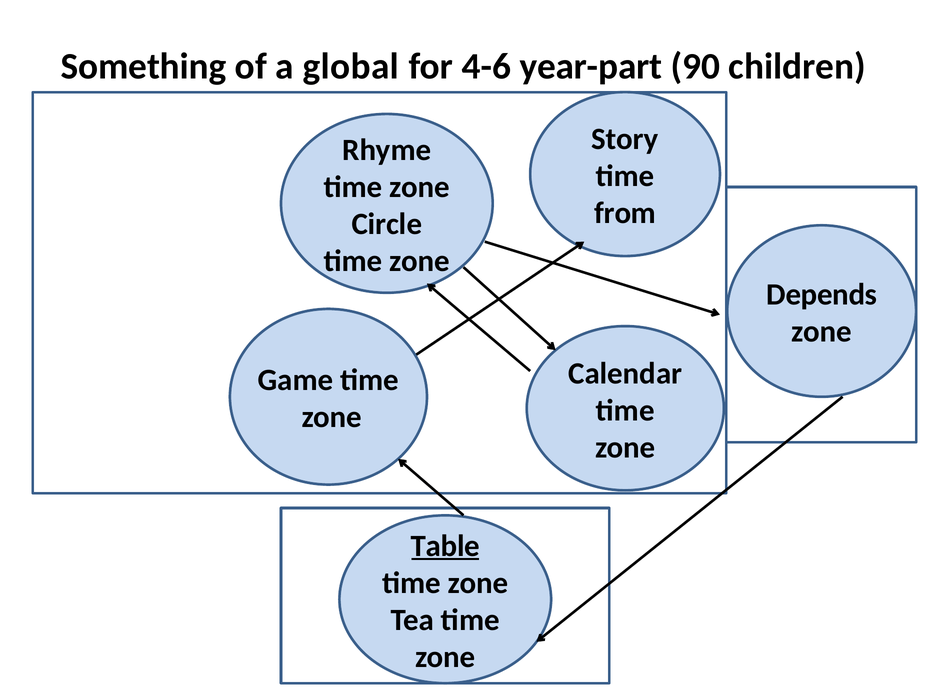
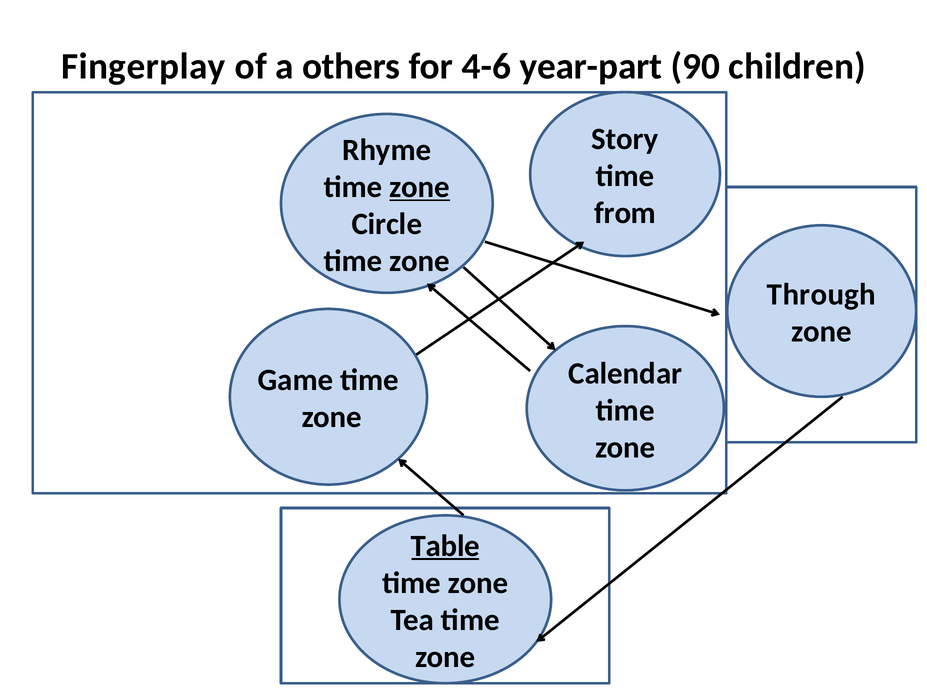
Something: Something -> Fingerplay (143, 66)
global: global -> others (351, 66)
zone underline: none -> present (420, 187)
Depends: Depends -> Through (821, 295)
